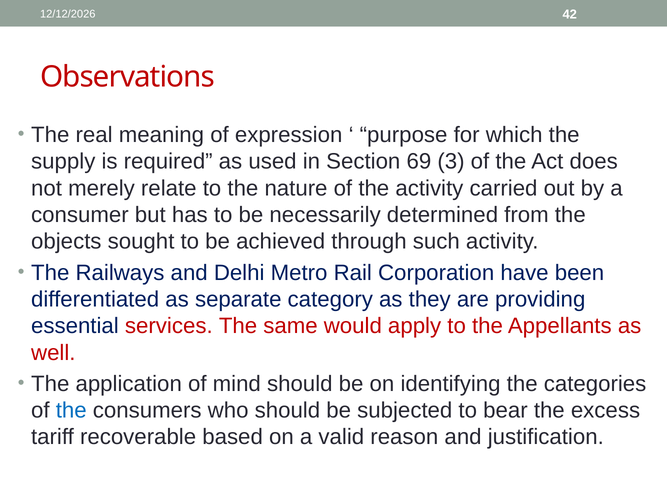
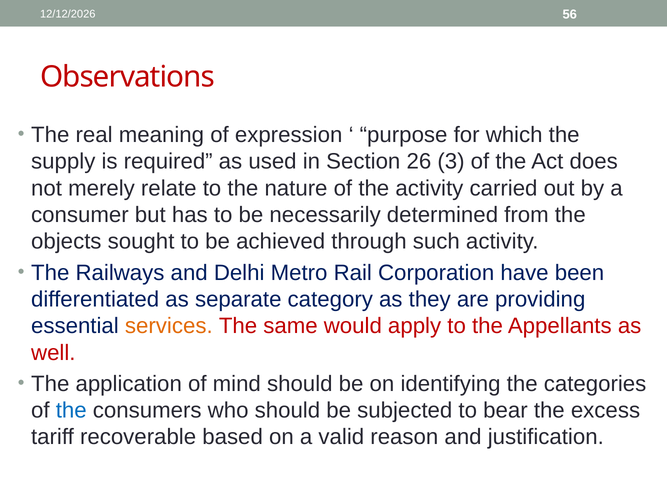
42: 42 -> 56 (570, 14)
69: 69 -> 26 (419, 162)
services colour: red -> orange (169, 326)
